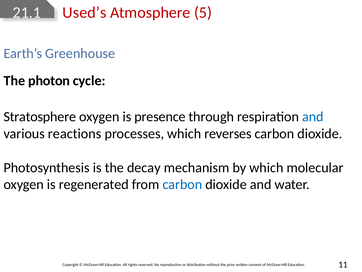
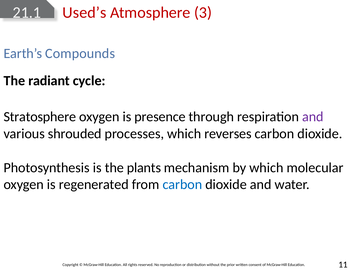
5: 5 -> 3 (203, 13)
Greenhouse: Greenhouse -> Compounds (80, 53)
photon: photon -> radiant (49, 81)
and colour: blue -> purple (313, 117)
reactions: reactions -> shrouded (75, 134)
decay: decay -> plants (144, 167)
